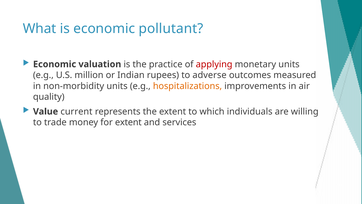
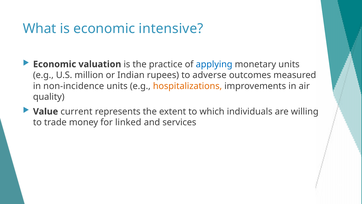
pollutant: pollutant -> intensive (171, 29)
applying colour: red -> blue (214, 64)
non-morbidity: non-morbidity -> non-incidence (74, 86)
for extent: extent -> linked (128, 122)
